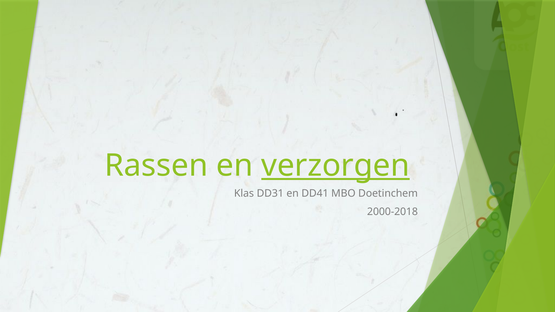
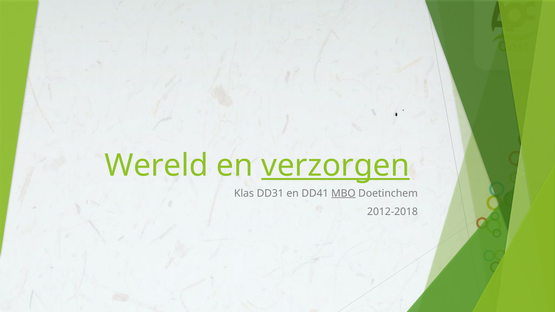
Rassen: Rassen -> Wereld (156, 166)
MBO underline: none -> present (343, 193)
2000-2018: 2000-2018 -> 2012-2018 (393, 212)
